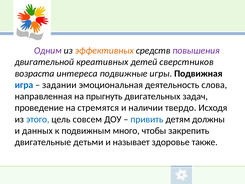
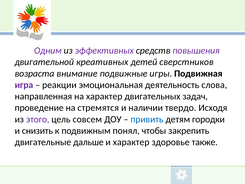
эффективных colour: orange -> purple (104, 50)
интереса: интереса -> внимание (77, 73)
игра colour: blue -> purple (24, 85)
задании: задании -> реакции (59, 85)
на прыгнуть: прыгнуть -> характер (104, 96)
этого colour: blue -> purple (38, 119)
должны: должны -> городки (208, 119)
данных: данных -> снизить (37, 131)
много: много -> понял (126, 131)
детьми: детьми -> дальше (88, 142)
и называет: называет -> характер (131, 142)
